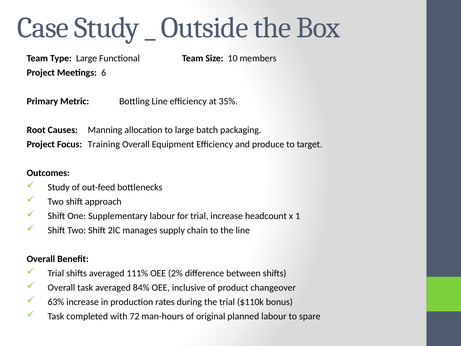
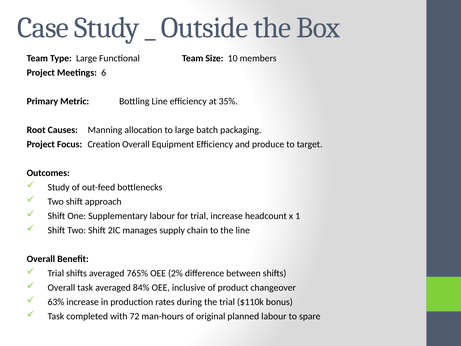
Training: Training -> Creation (104, 144)
111%: 111% -> 765% (137, 273)
